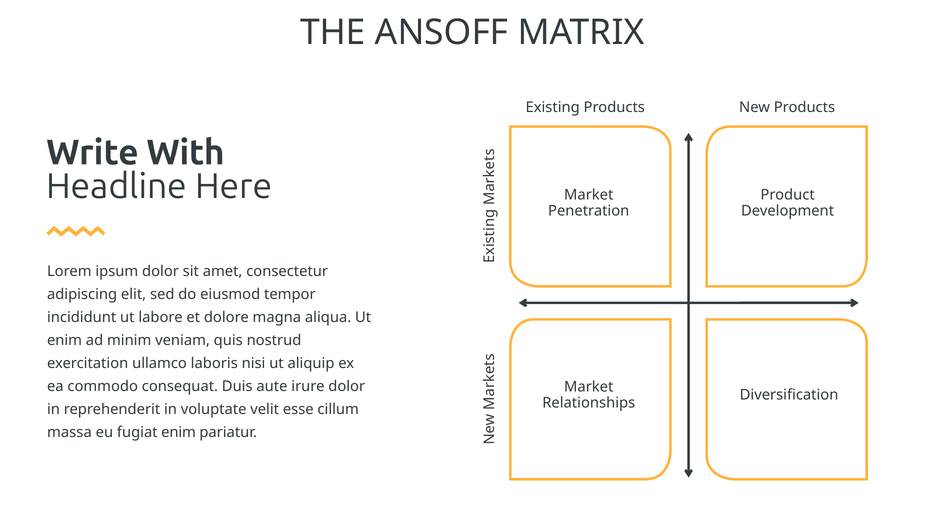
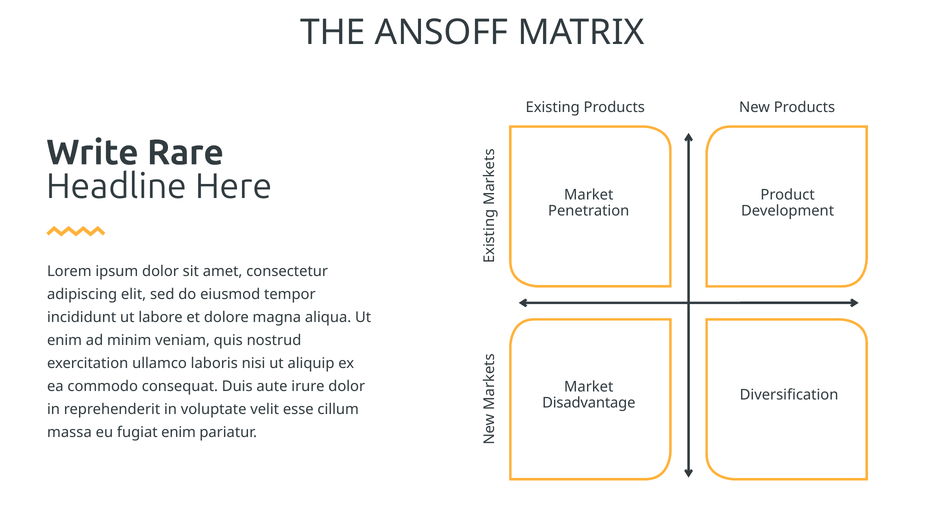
With: With -> Rare (185, 153)
Relationships: Relationships -> Disadvantage (589, 402)
